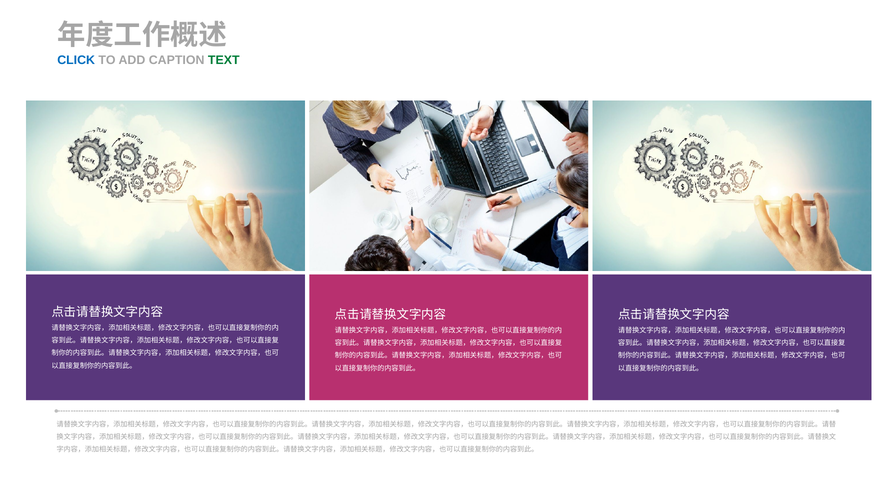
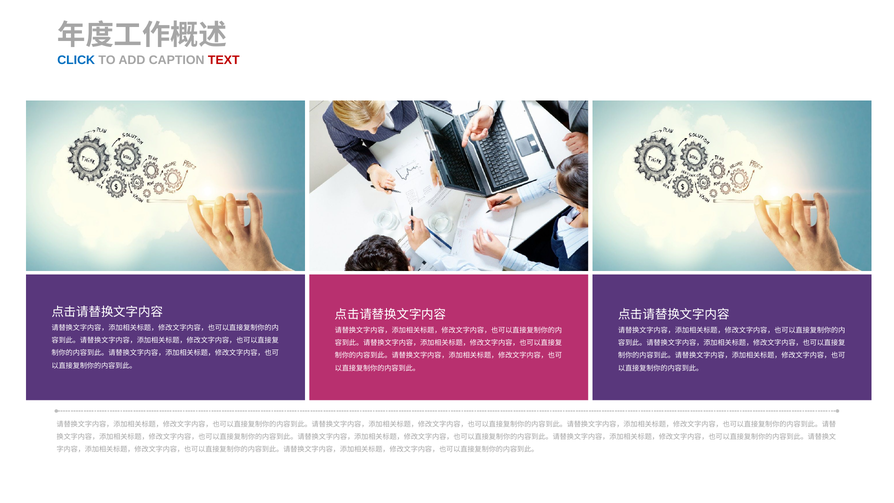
TEXT colour: green -> red (224, 60)
